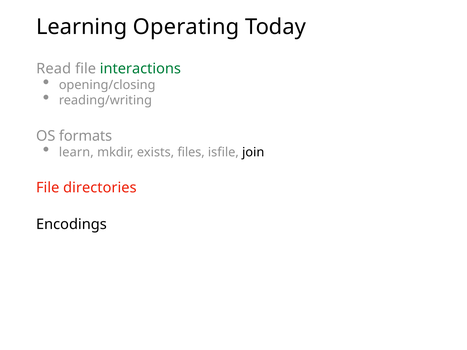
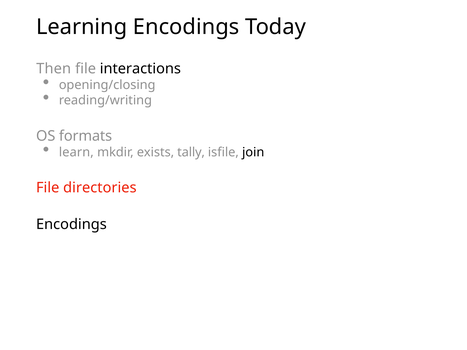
Learning Operating: Operating -> Encodings (186, 27)
Read: Read -> Then (54, 69)
interactions colour: green -> black (140, 69)
files: files -> tally (191, 152)
